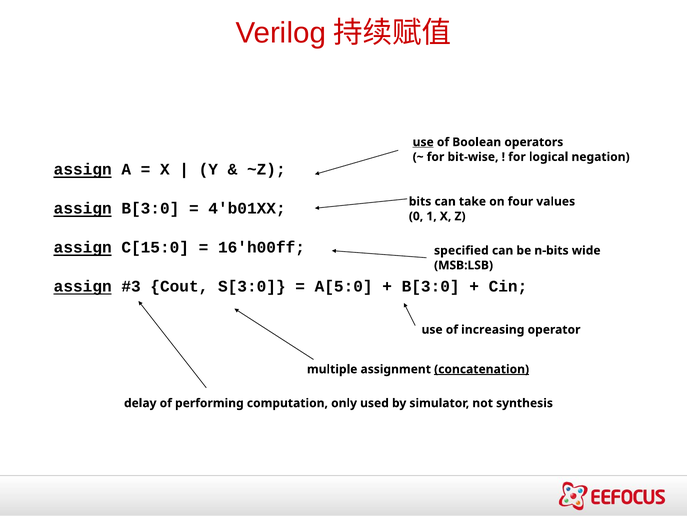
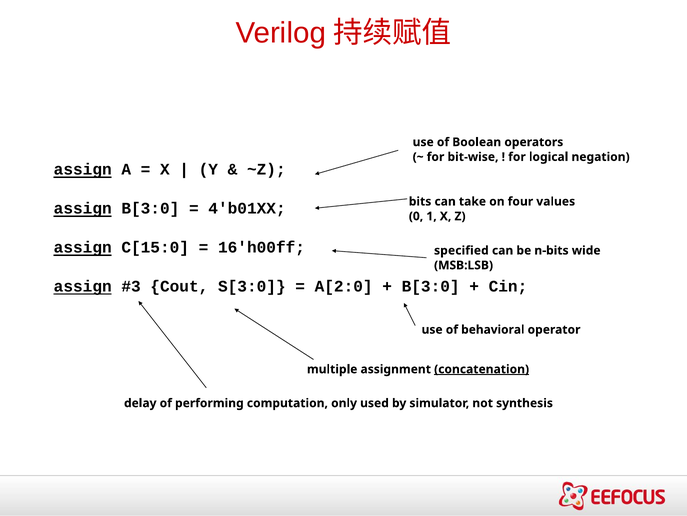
use underline: present -> none (423, 142)
A[5:0: A[5:0 -> A[2:0 (344, 286)
increasing: increasing -> behavioral (493, 329)
